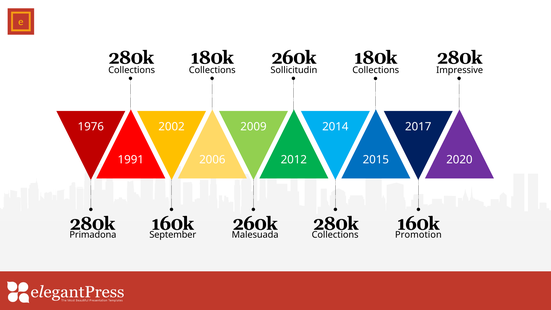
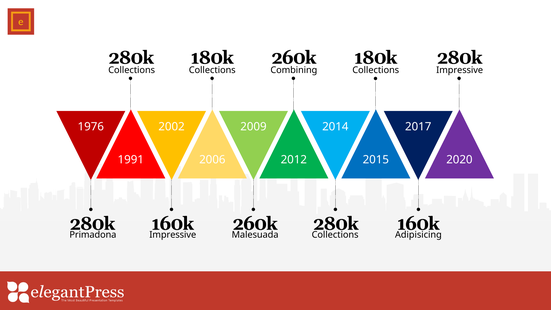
Sollicitudin: Sollicitudin -> Combining (294, 70)
September: September -> Impressive (173, 235)
Promotion: Promotion -> Adipisicing (418, 235)
